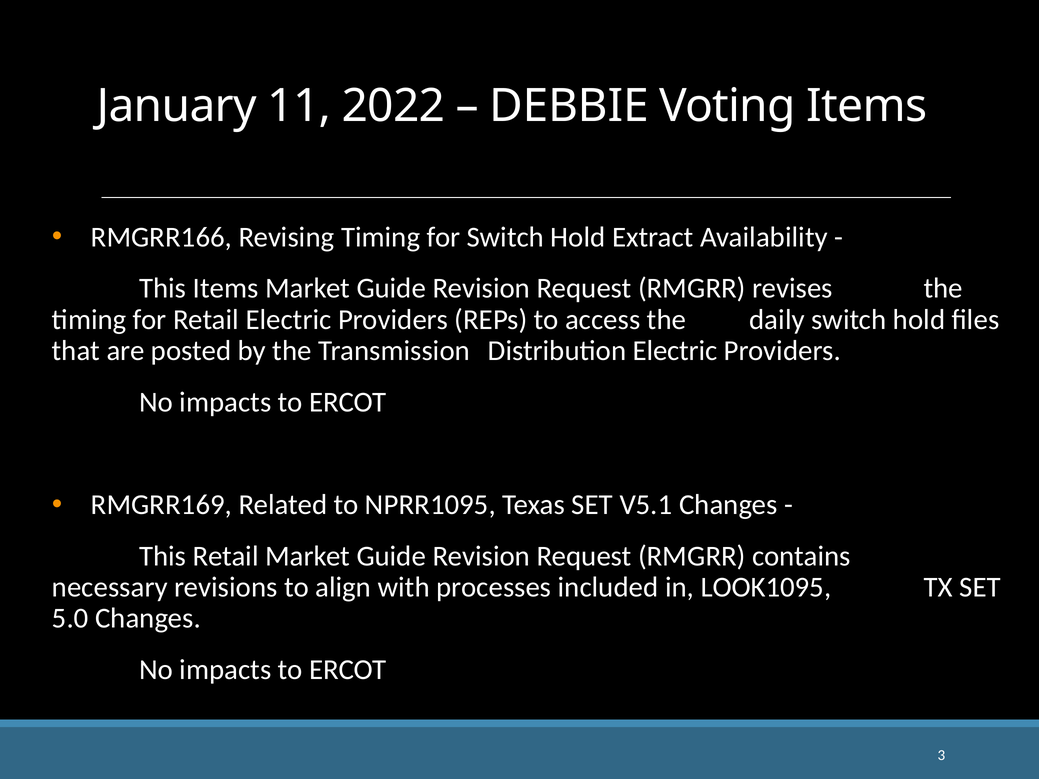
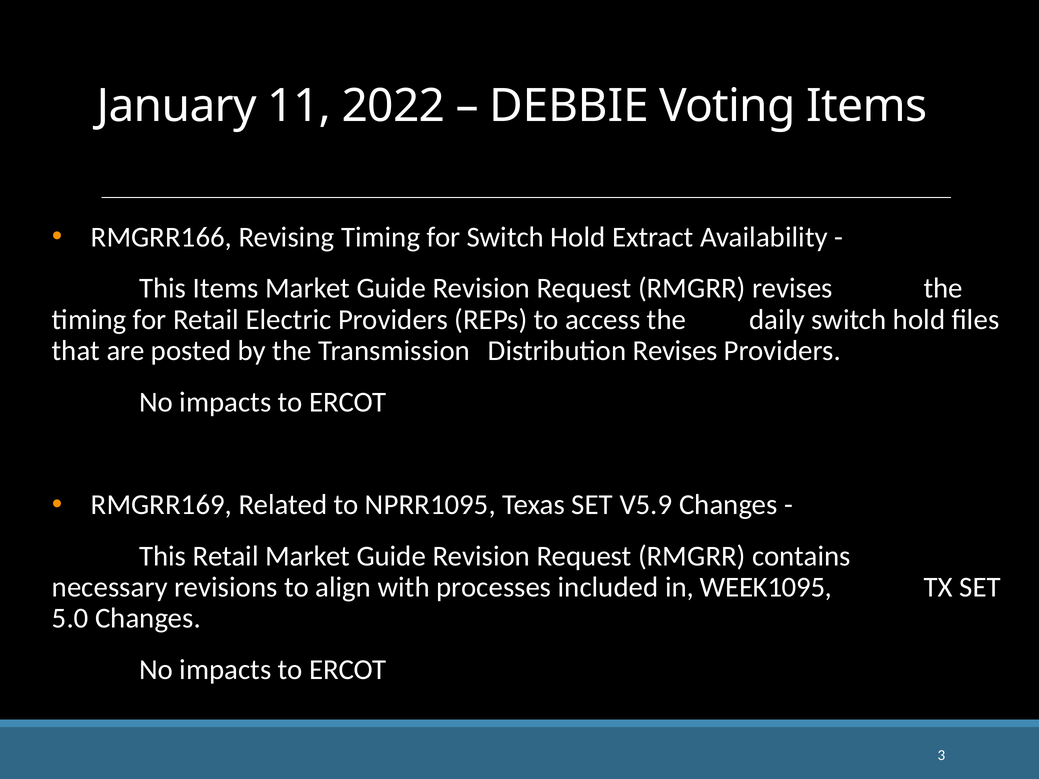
Distribution Electric: Electric -> Revises (675, 351)
V5.1: V5.1 -> V5.9 (646, 505)
LOOK1095: LOOK1095 -> WEEK1095 (766, 587)
